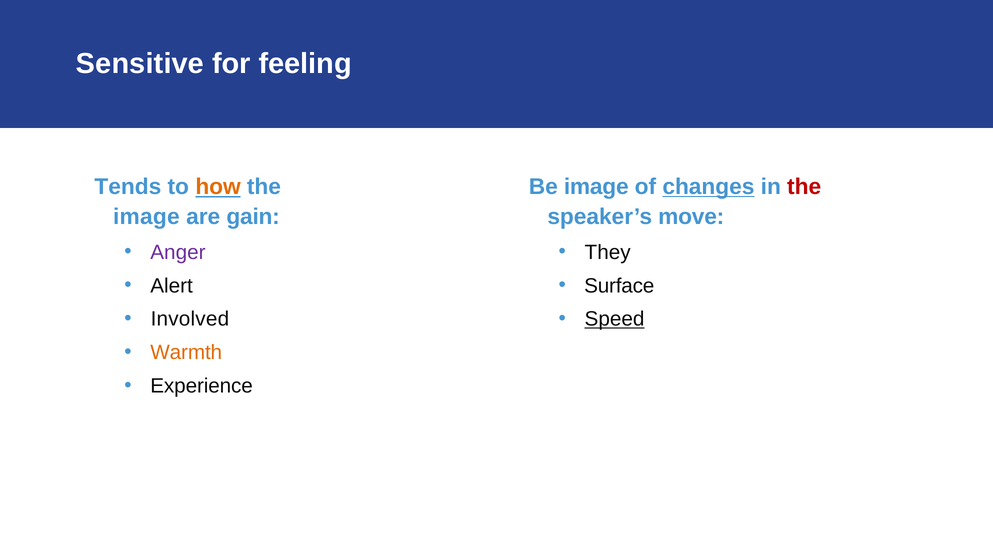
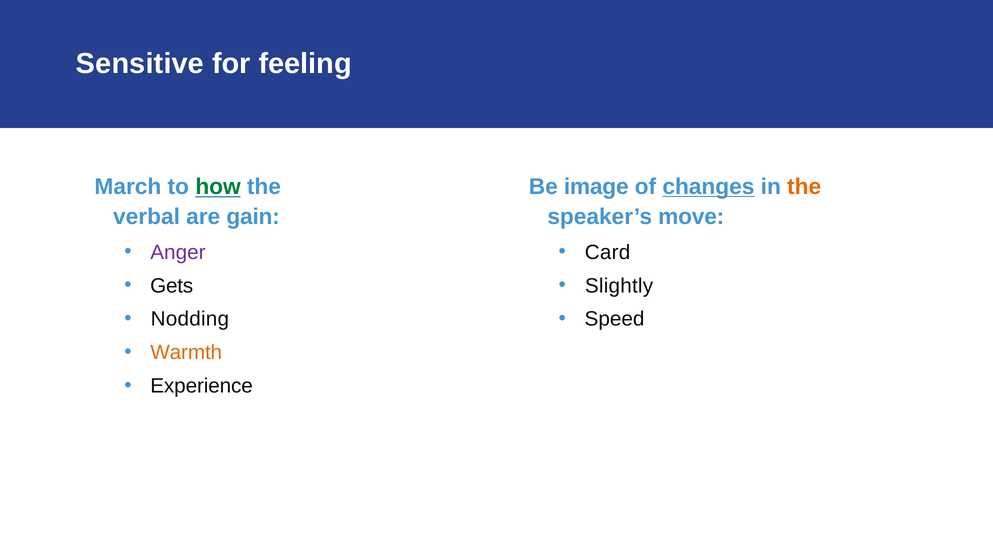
Tends: Tends -> March (128, 187)
how colour: orange -> green (218, 187)
the colour: red -> orange (804, 187)
image: image -> verbal (147, 217)
They: They -> Card (608, 252)
Alert: Alert -> Gets (172, 286)
Surface: Surface -> Slightly (619, 286)
Involved: Involved -> Nodding (190, 319)
Speed underline: present -> none (615, 319)
